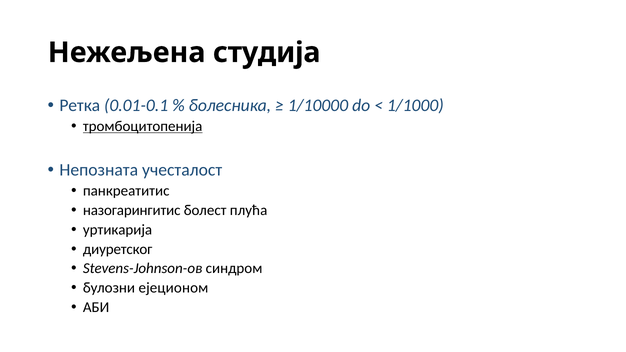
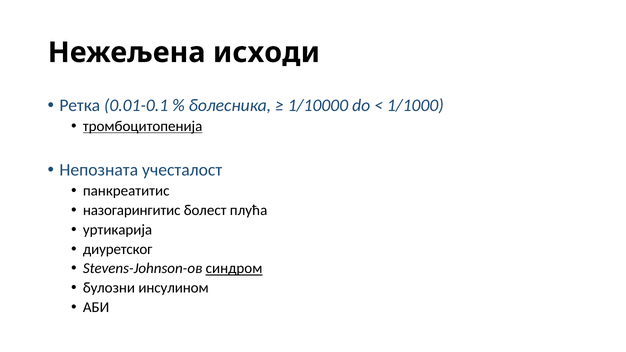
студија: студија -> исходи (266, 53)
синдром underline: none -> present (234, 269)
ејеционом: ејеционом -> инсулином (174, 288)
